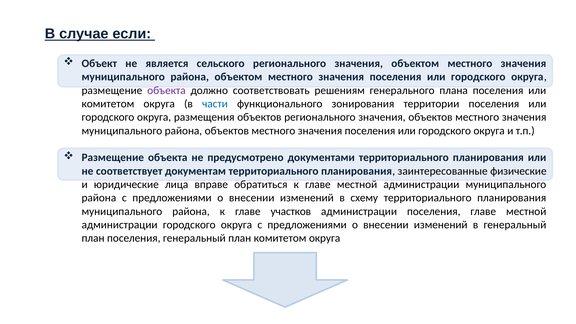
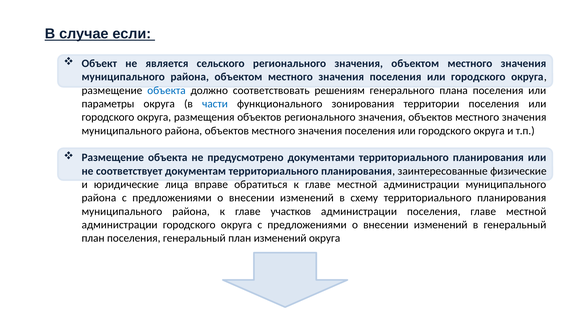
объекта colour: purple -> blue (166, 90)
комитетом: комитетом -> параметры (108, 104)
план комитетом: комитетом -> изменений (280, 238)
